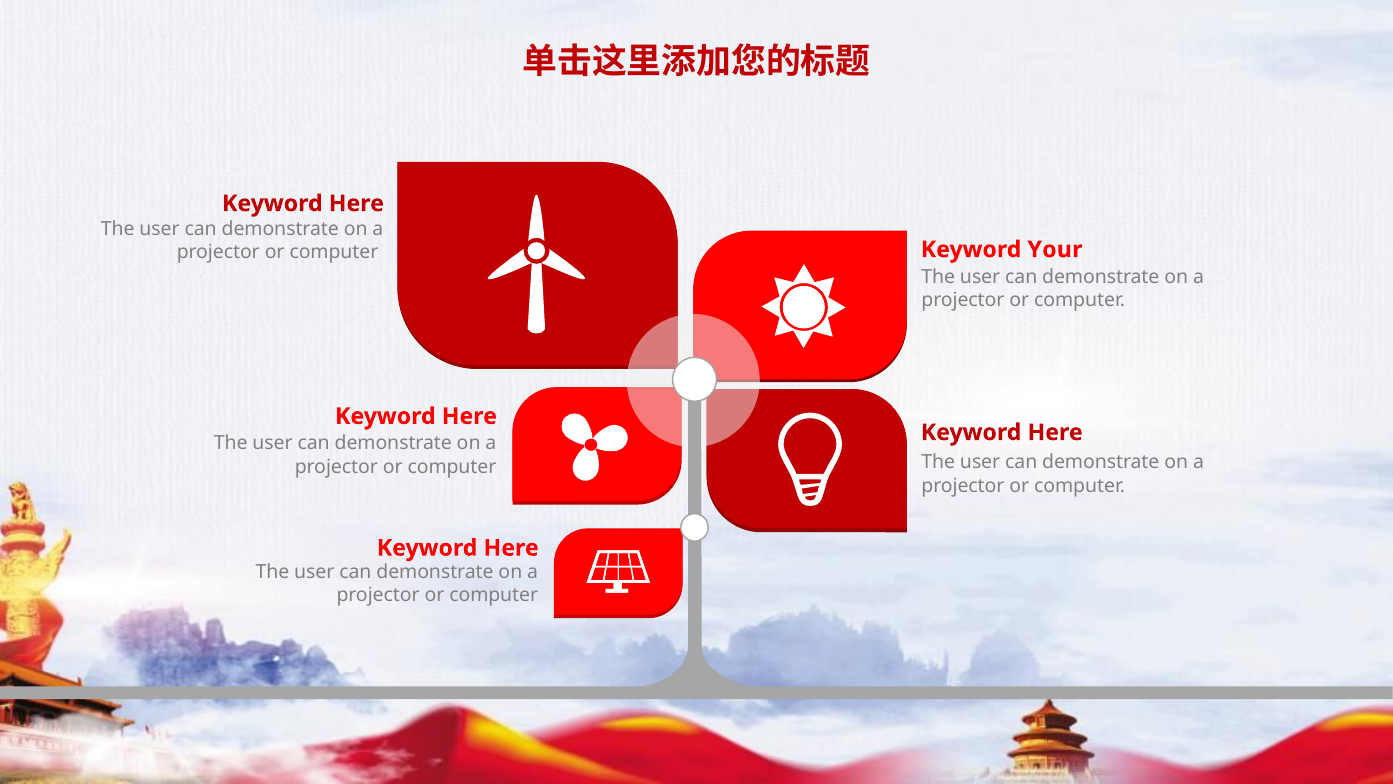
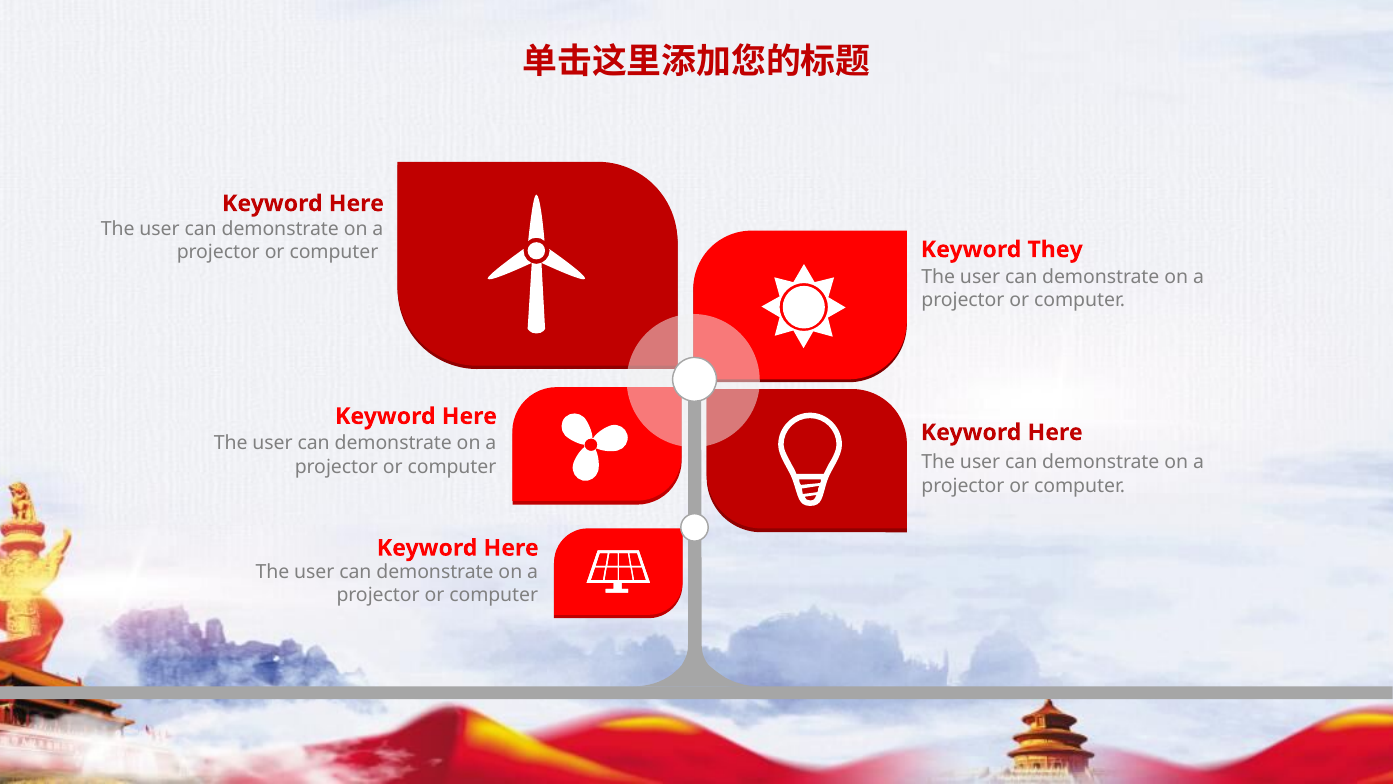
Your: Your -> They (1055, 249)
